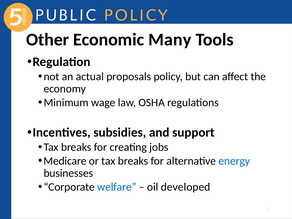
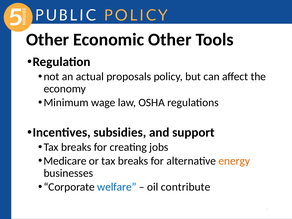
Economic Many: Many -> Other (170, 40)
energy colour: blue -> orange (234, 161)
developed: developed -> contribute (186, 187)
